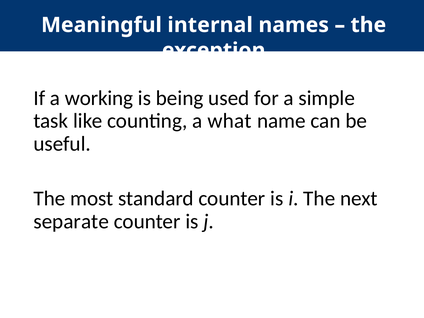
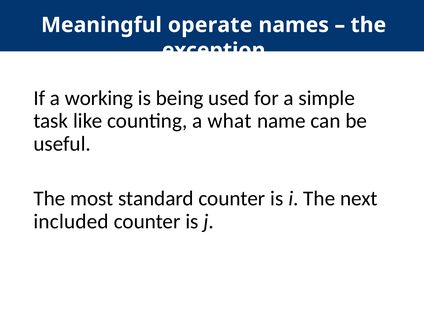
internal: internal -> operate (210, 25)
separate: separate -> included (71, 221)
